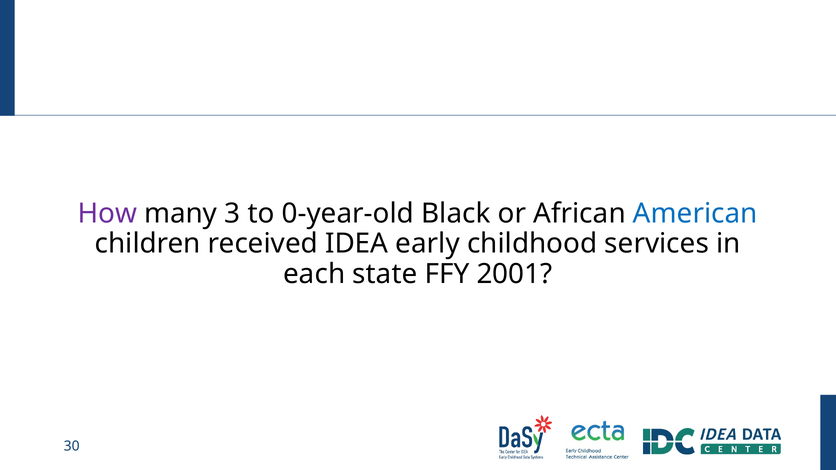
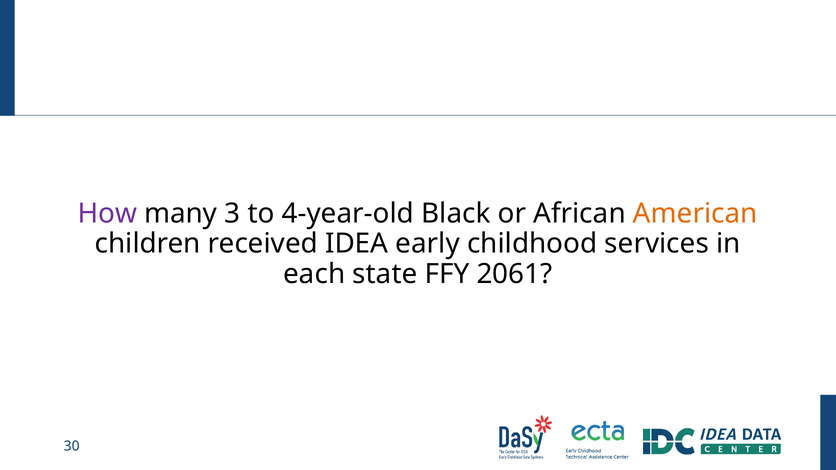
0-year-old: 0-year-old -> 4-year-old (348, 214)
American colour: blue -> orange (695, 214)
2001: 2001 -> 2061 (514, 274)
